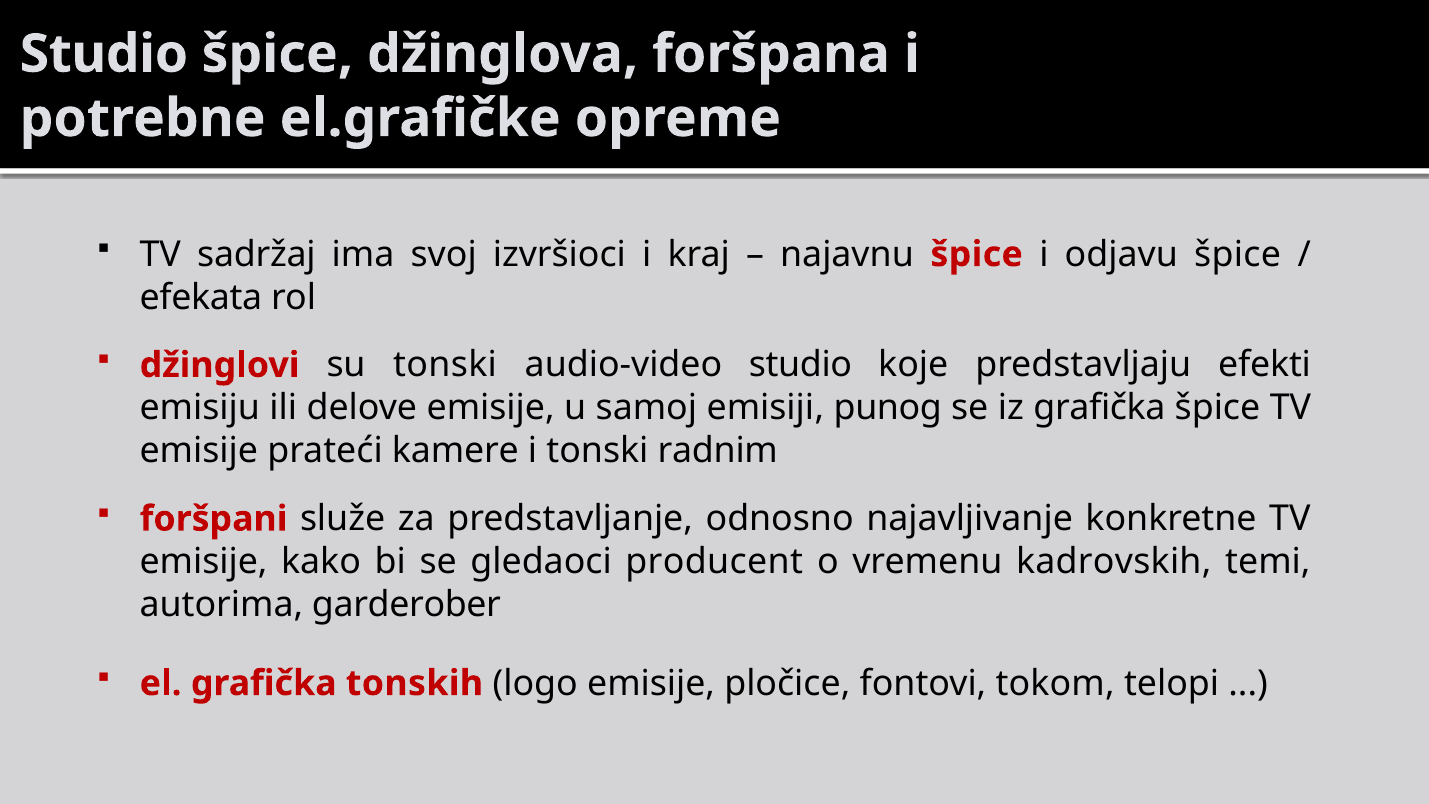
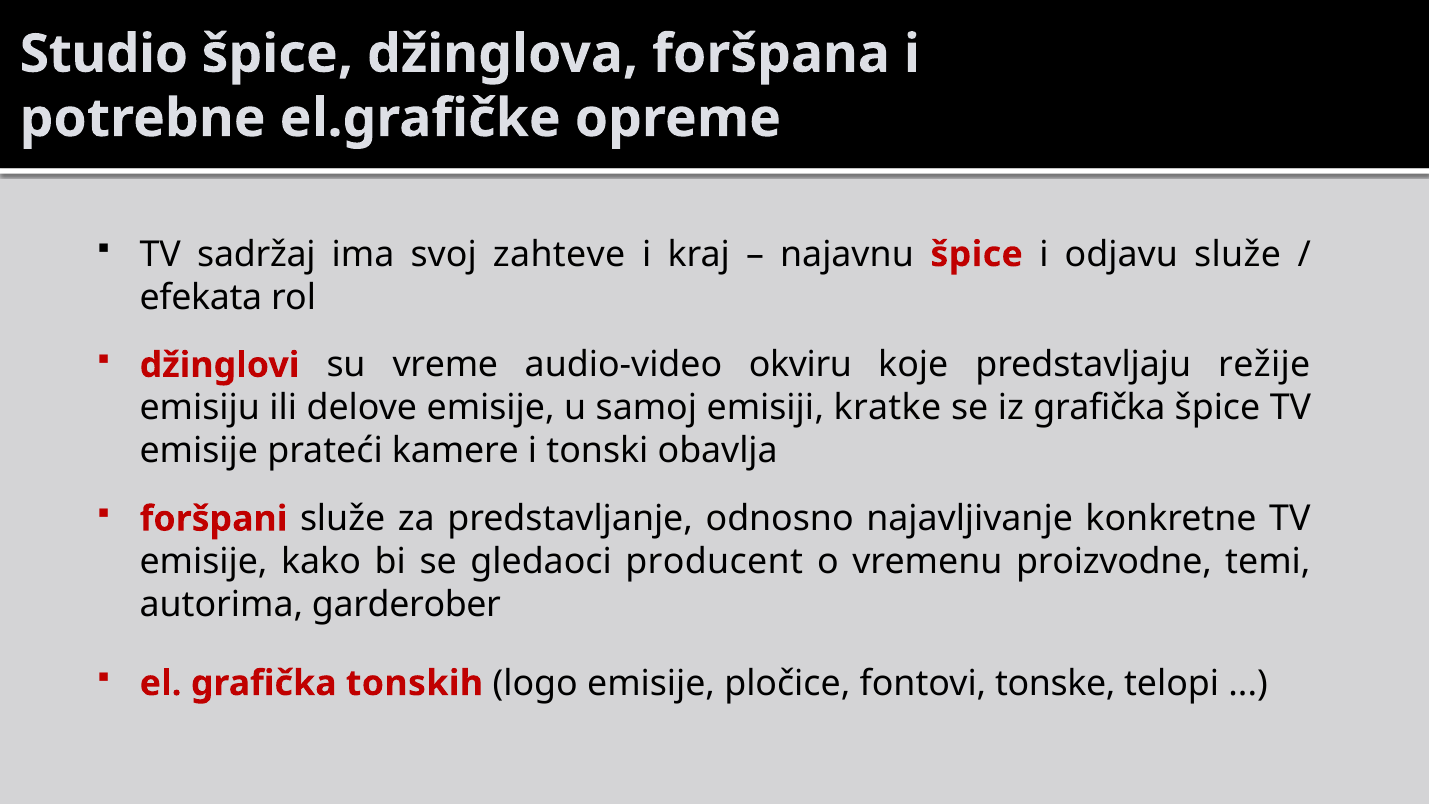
izvršioci: izvršioci -> zahteve (559, 254)
odjavu špice: špice -> služe (1238, 254)
su tonski: tonski -> vreme (445, 365)
audio-video studio: studio -> okviru (800, 365)
efekti: efekti -> režije (1264, 365)
punog: punog -> kratke (887, 408)
radnim: radnim -> obavlja (718, 451)
kadrovskih: kadrovskih -> proizvodne (1114, 562)
tokom: tokom -> tonske (1055, 683)
